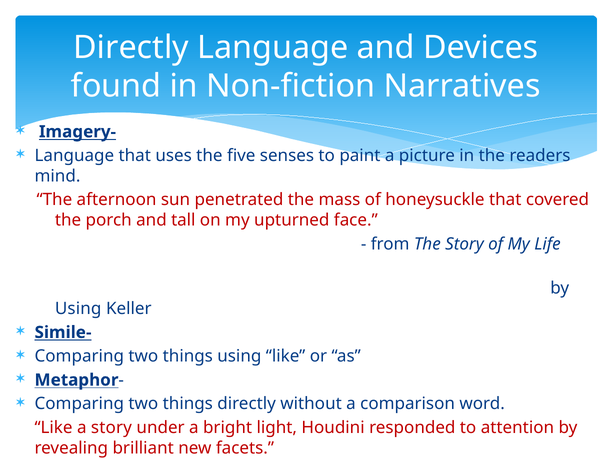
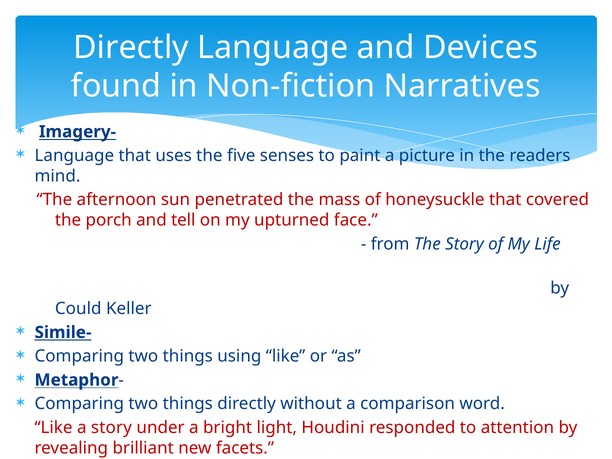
tall: tall -> tell (183, 220)
Using: Using -> Could (78, 309)
